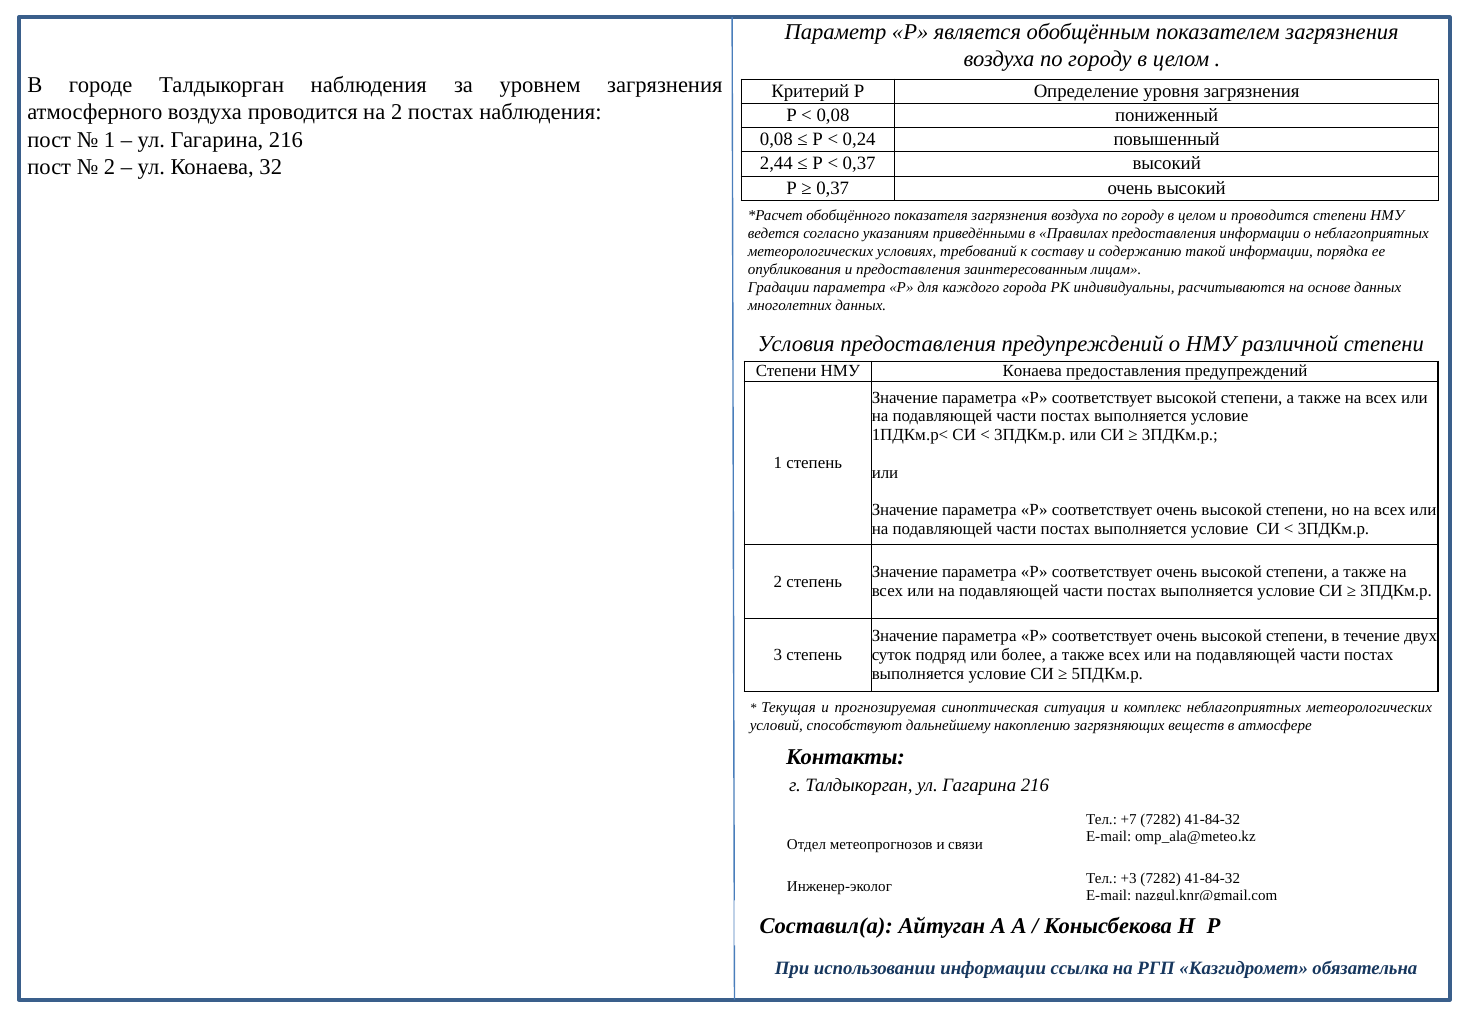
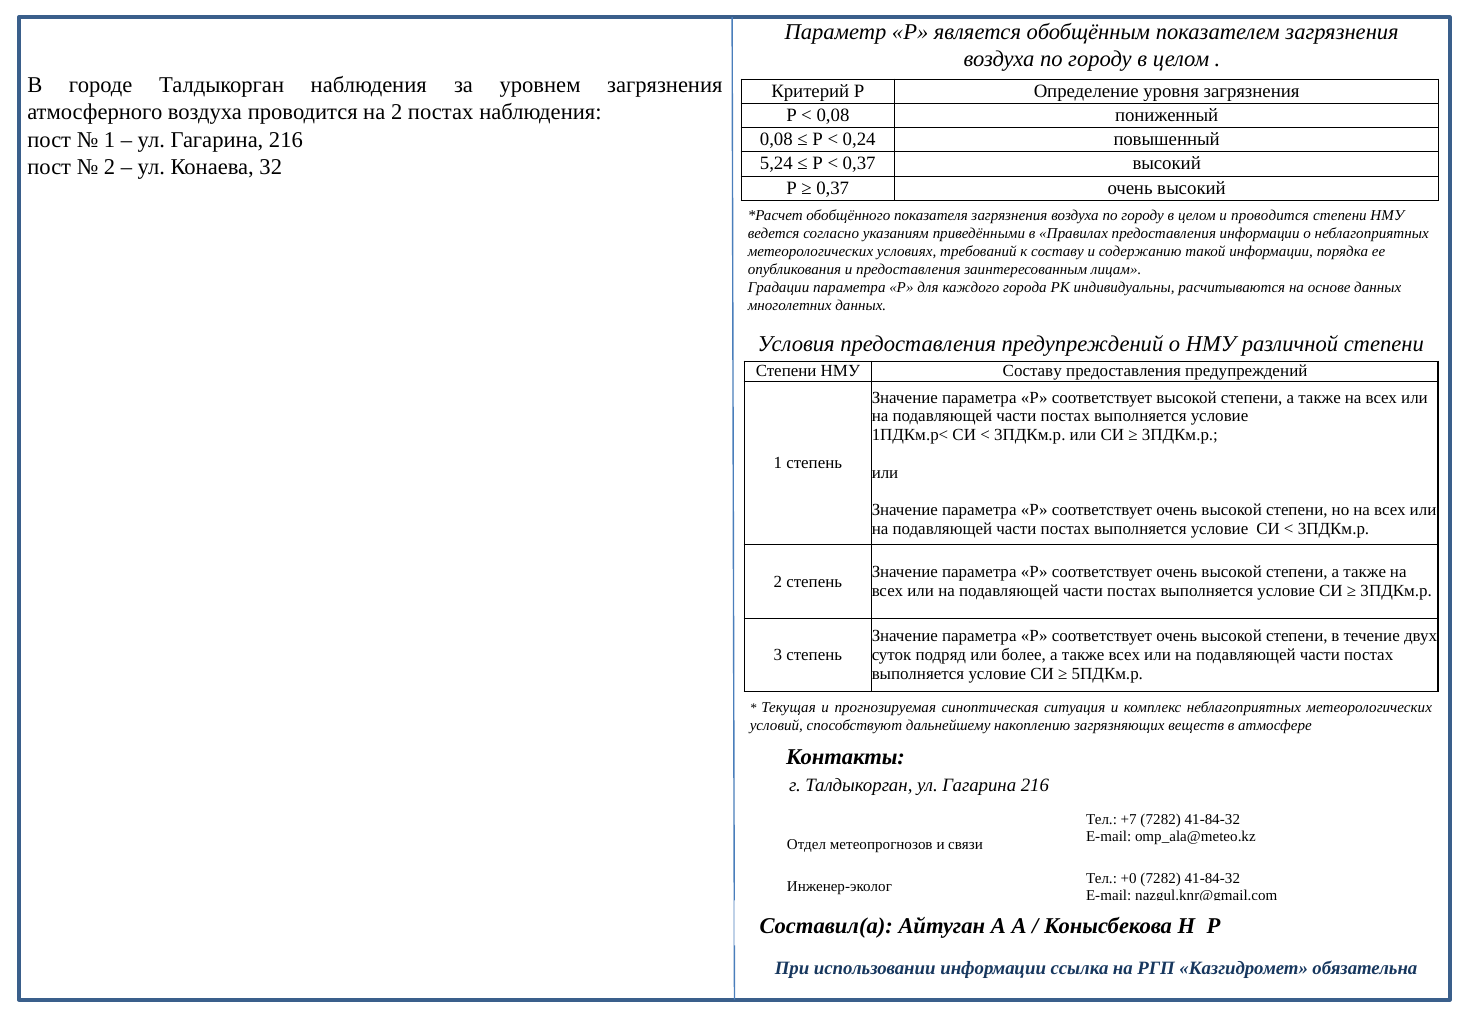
2,44: 2,44 -> 5,24 (776, 164)
НМУ Конаева: Конаева -> Составу (1032, 371)
+3: +3 -> +0 (1129, 879)
